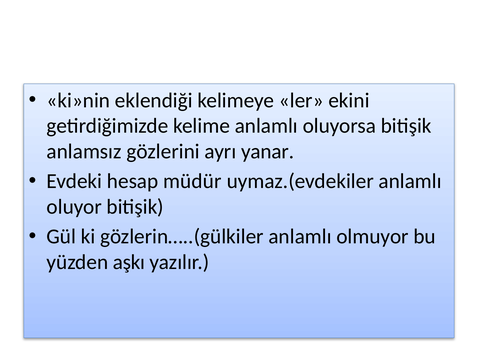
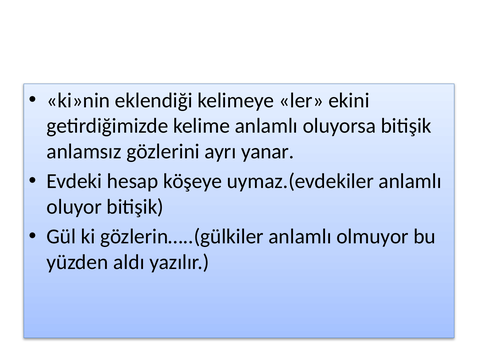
müdür: müdür -> köşeye (193, 181)
aşkı: aşkı -> aldı (129, 262)
